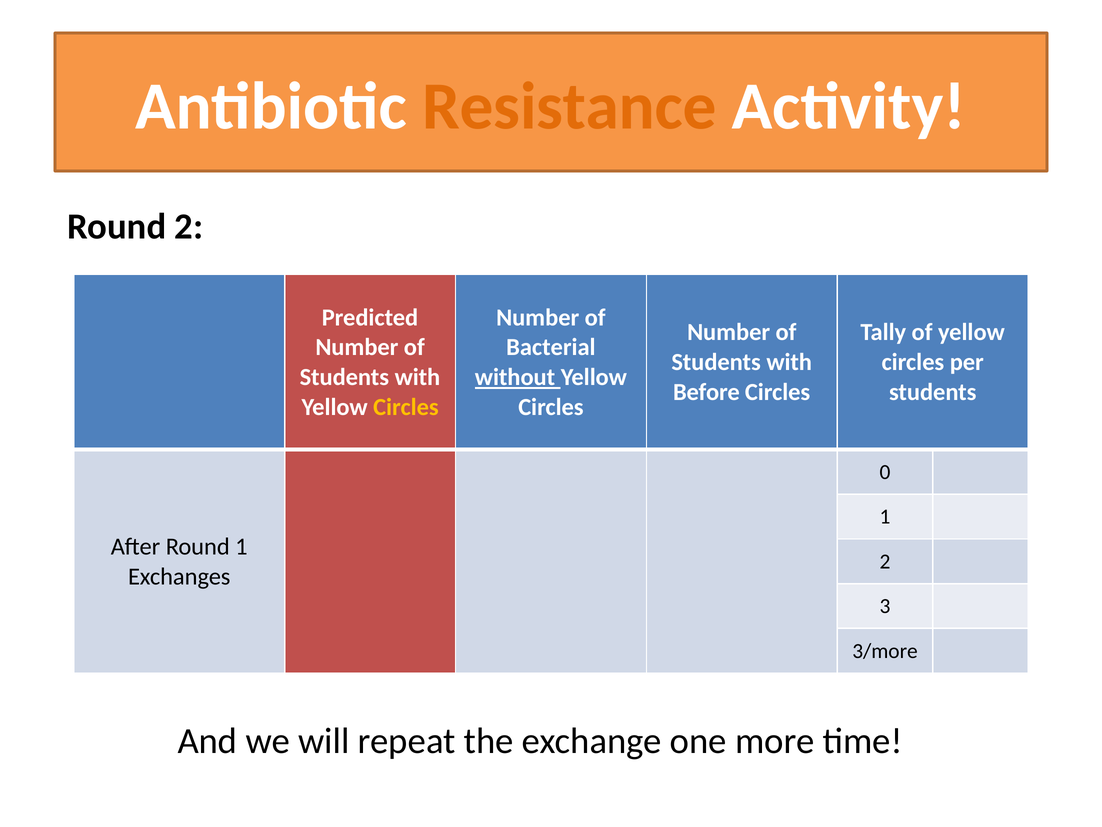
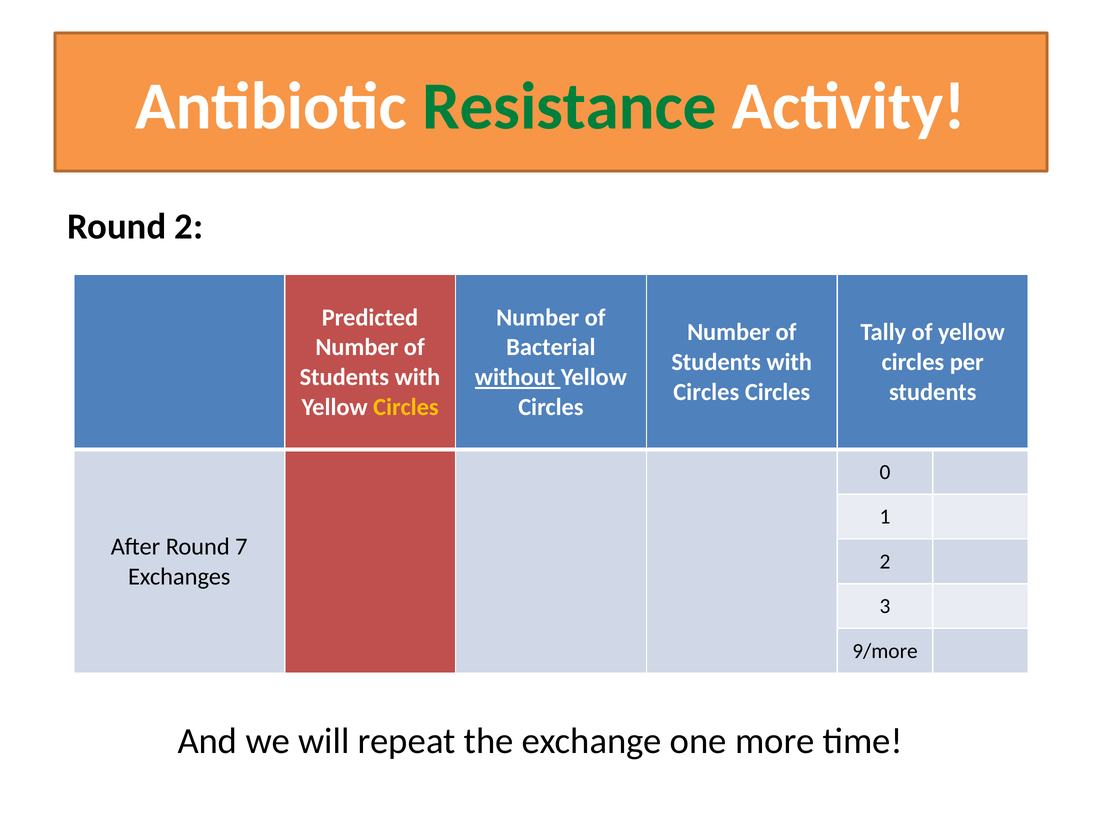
Resistance colour: orange -> green (569, 107)
Before: Before -> Circles (706, 392)
Round 1: 1 -> 7 (241, 546)
3/more: 3/more -> 9/more (885, 651)
